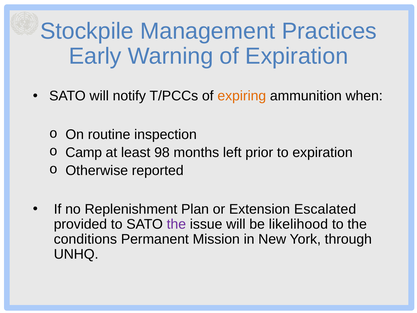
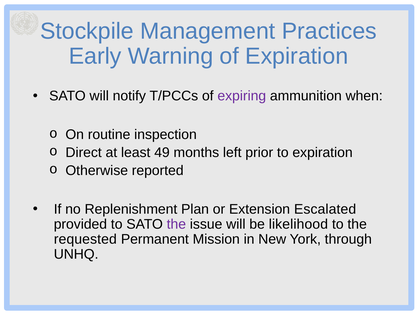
expiring colour: orange -> purple (242, 96)
Camp: Camp -> Direct (84, 153)
98: 98 -> 49 (162, 153)
conditions: conditions -> requested (85, 239)
